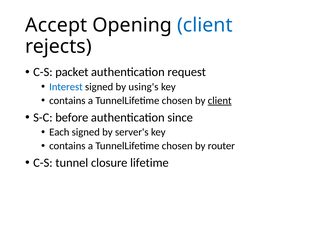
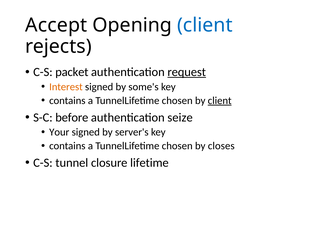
request underline: none -> present (187, 72)
Interest colour: blue -> orange (66, 87)
using's: using's -> some's (144, 87)
since: since -> seize (180, 117)
Each: Each -> Your (59, 132)
router: router -> closes (221, 146)
